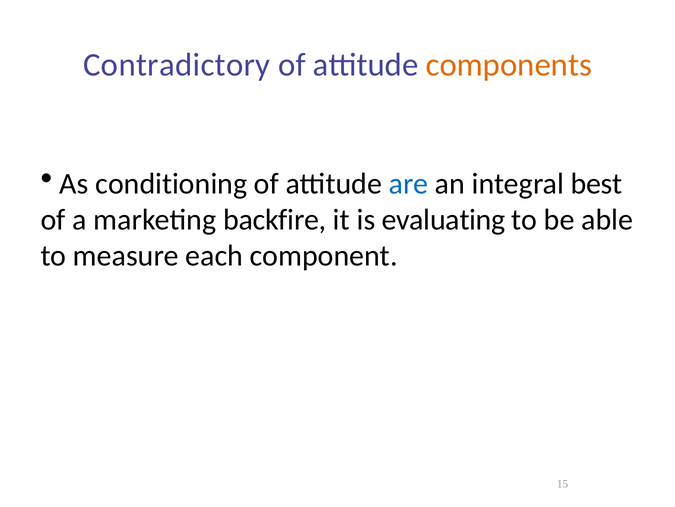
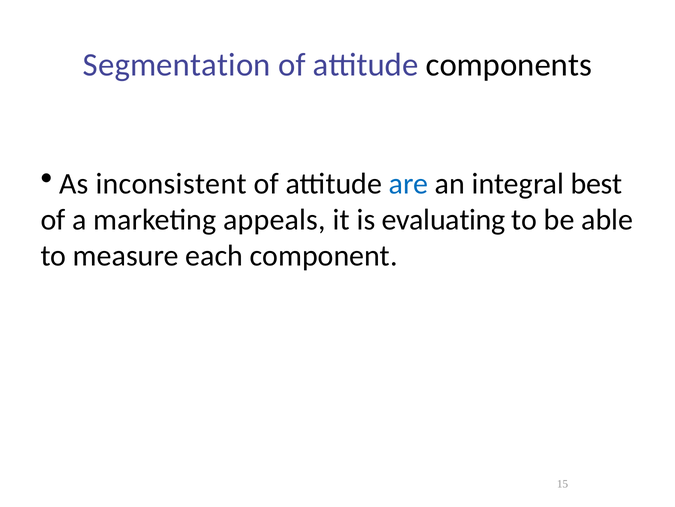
Contradictory: Contradictory -> Segmentation (177, 65)
components colour: orange -> black (509, 65)
conditioning: conditioning -> inconsistent (171, 184)
backfire: backfire -> appeals (274, 220)
